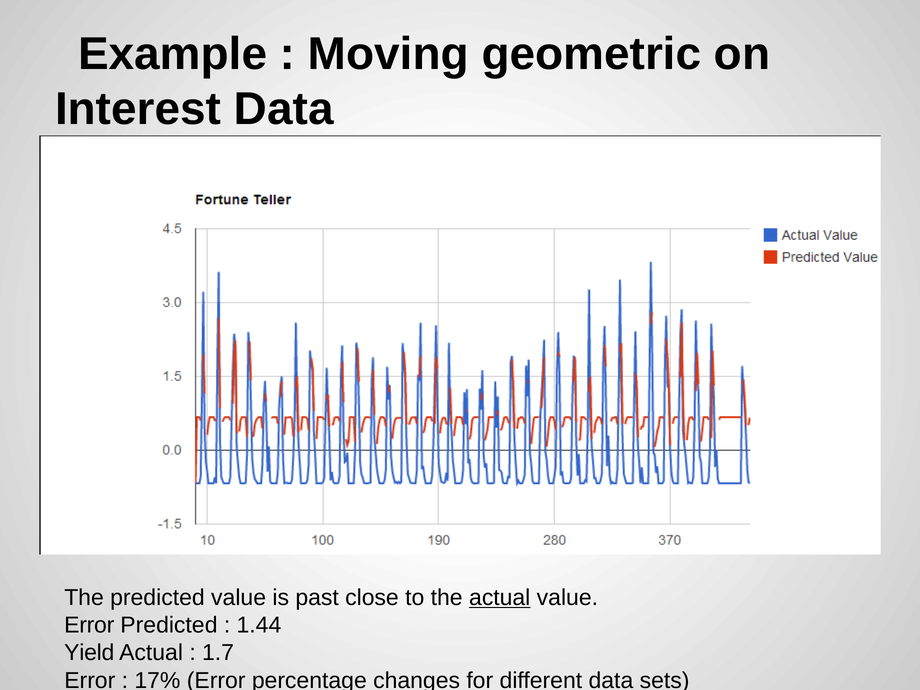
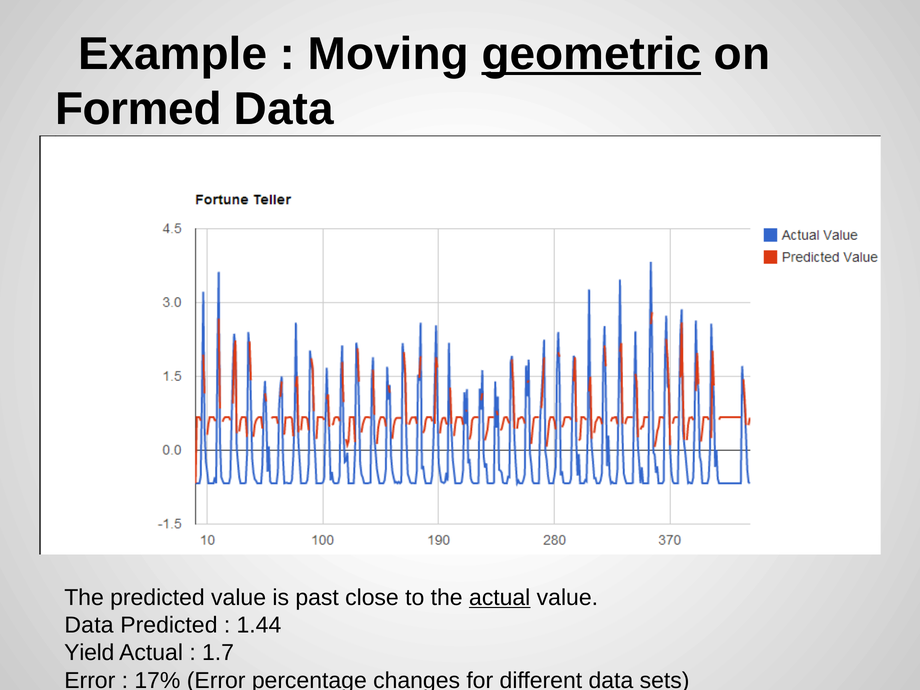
geometric underline: none -> present (591, 54)
Interest: Interest -> Formed (138, 109)
Error: Error -> Data (89, 625)
